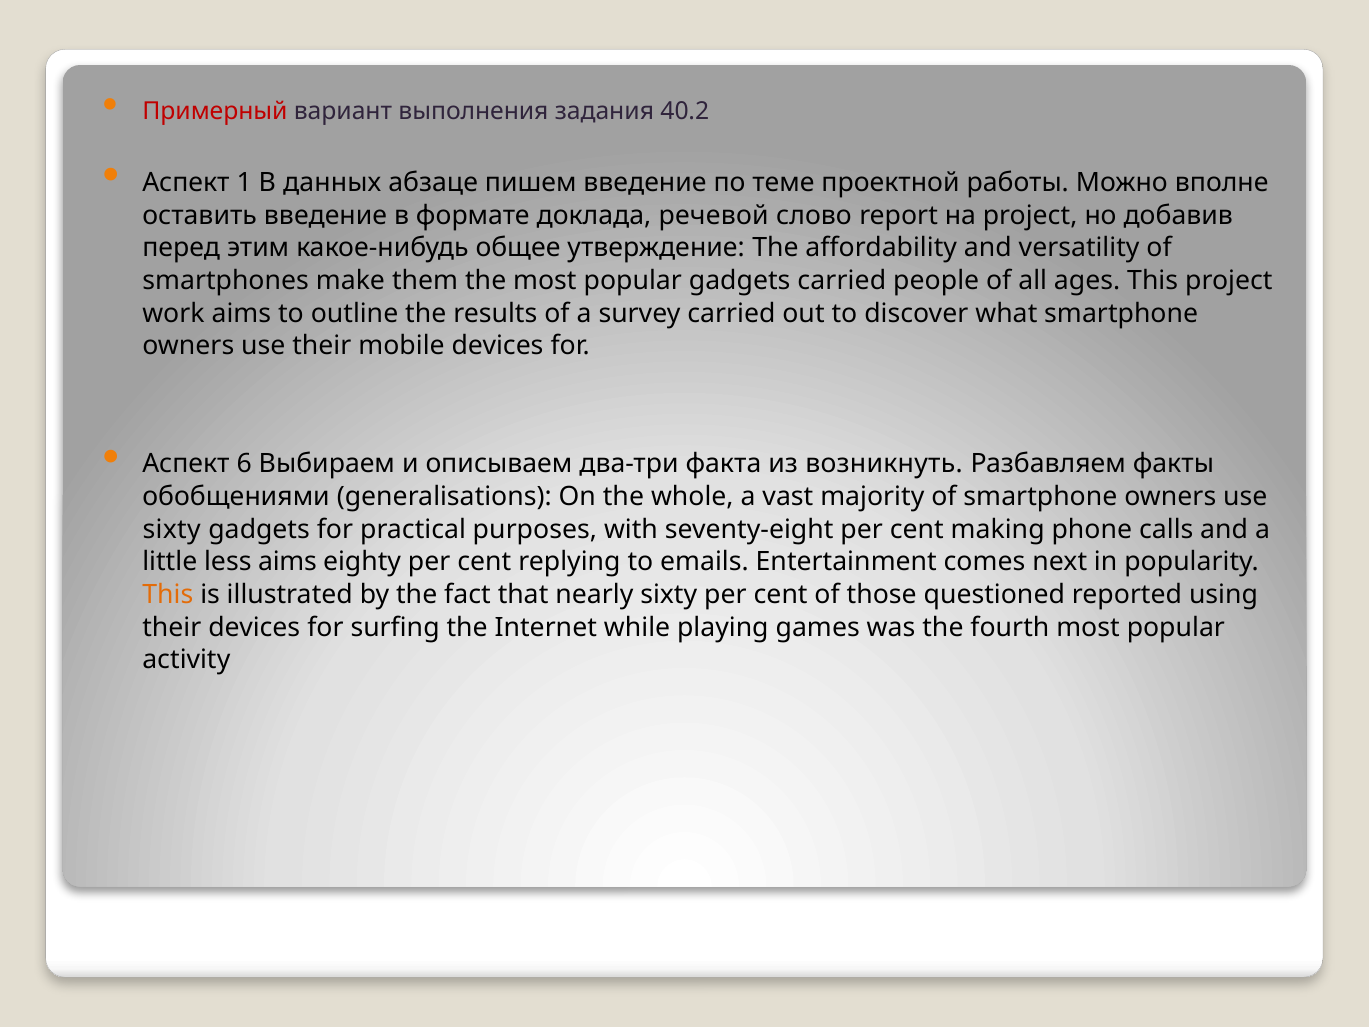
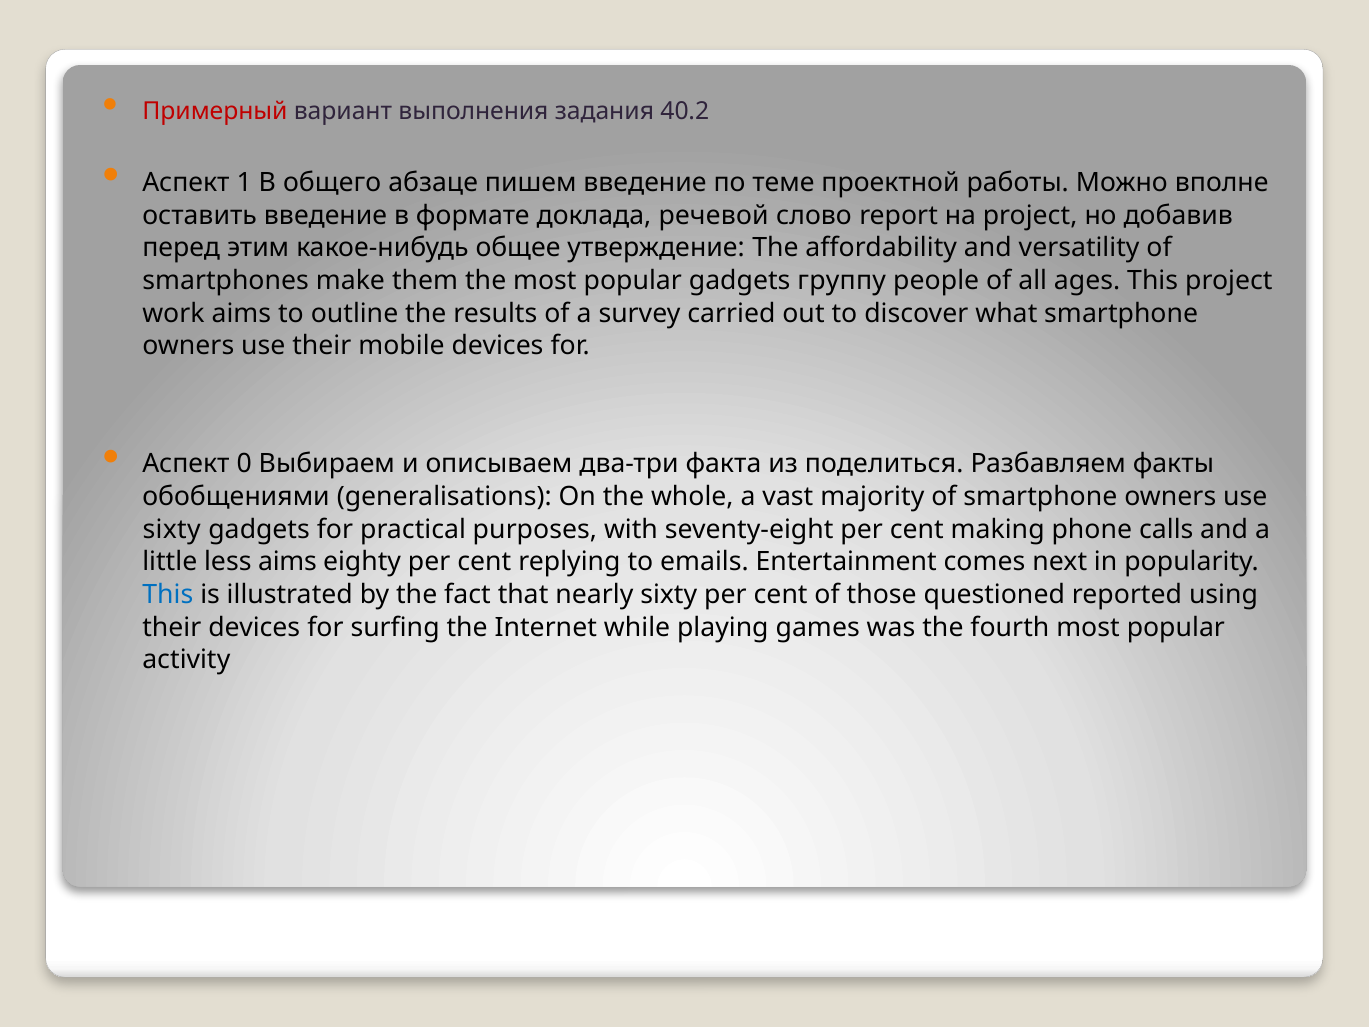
данных: данных -> общего (332, 183)
gadgets carried: carried -> группу (842, 281)
6: 6 -> 0 (244, 464)
возникнуть: возникнуть -> поделиться (884, 464)
This colour: orange -> blue (168, 594)
